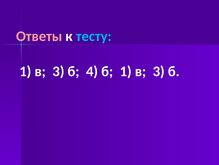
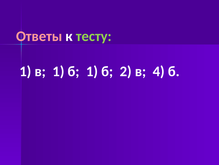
тесту colour: light blue -> light green (94, 36)
3: 3 -> 1 (58, 71)
б 4: 4 -> 1 (92, 71)
б 1: 1 -> 2 (126, 71)
3: 3 -> 4 (159, 71)
